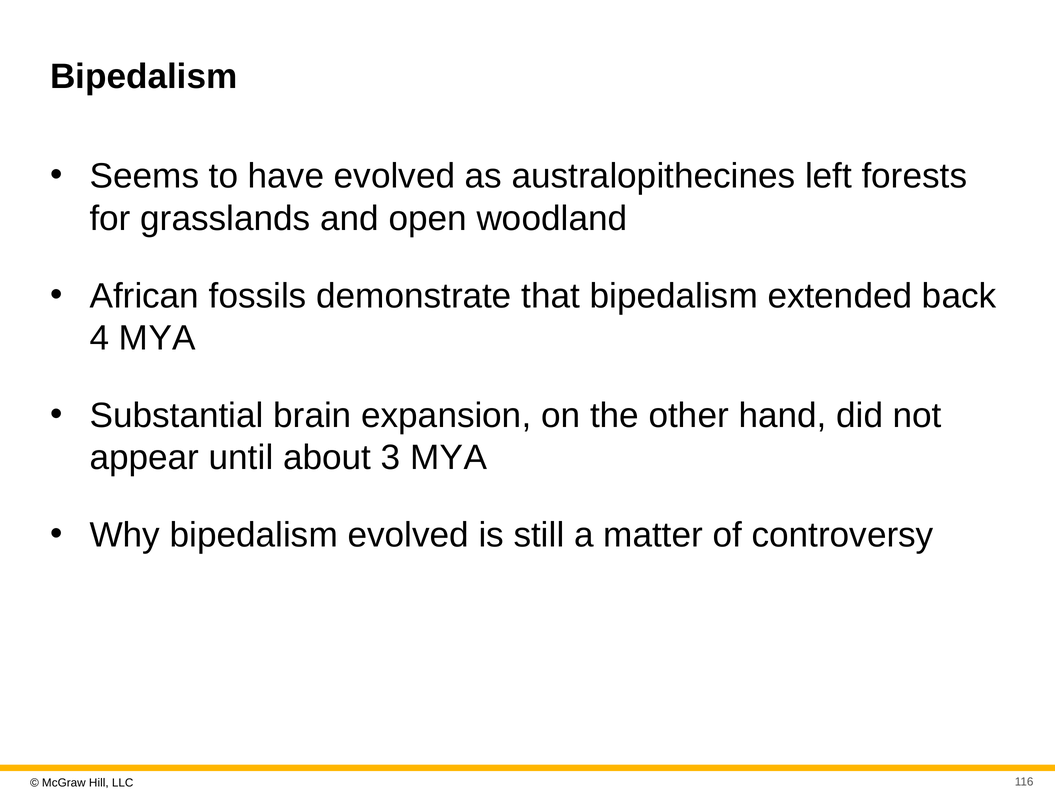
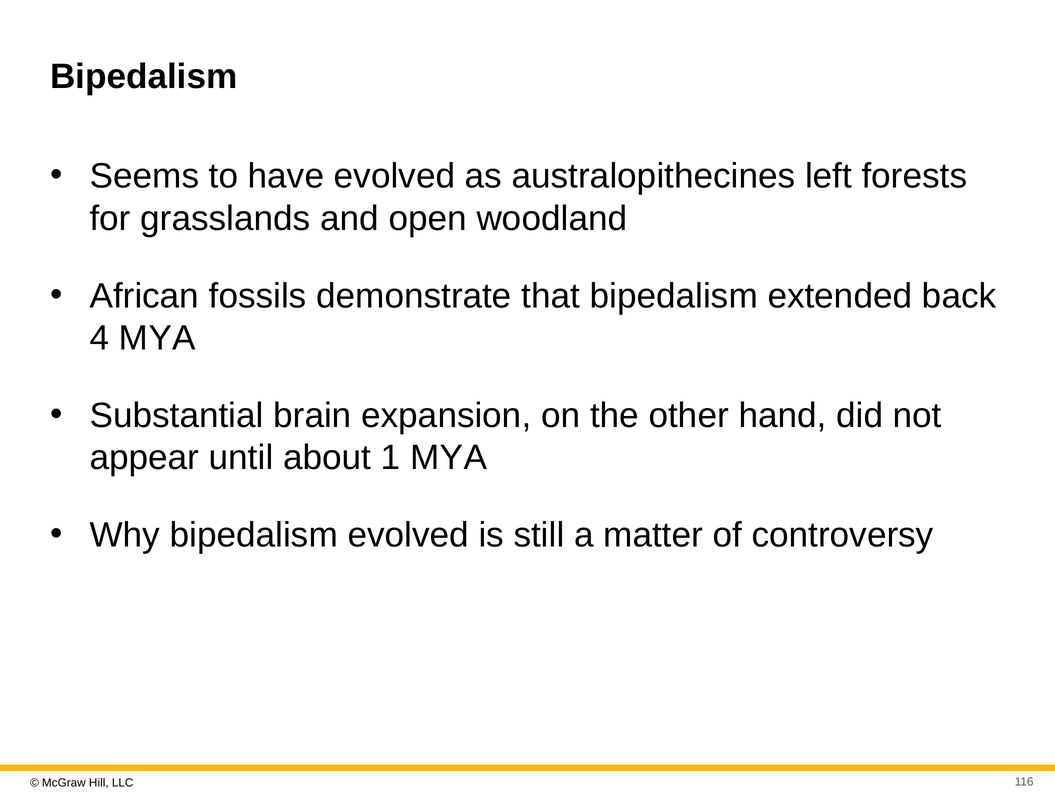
3: 3 -> 1 (391, 457)
